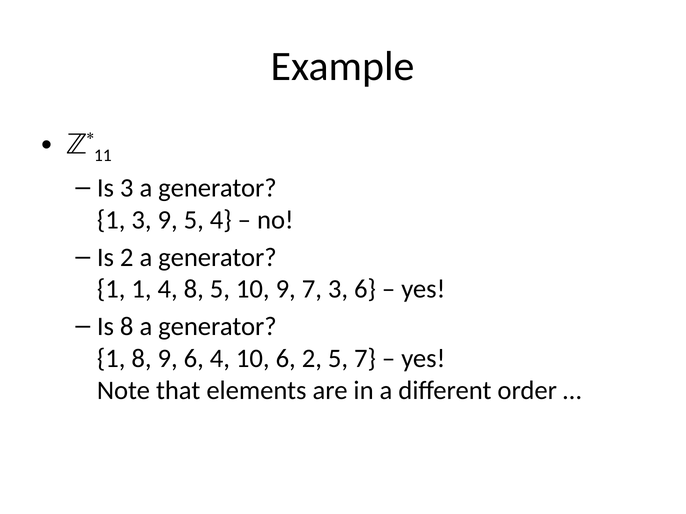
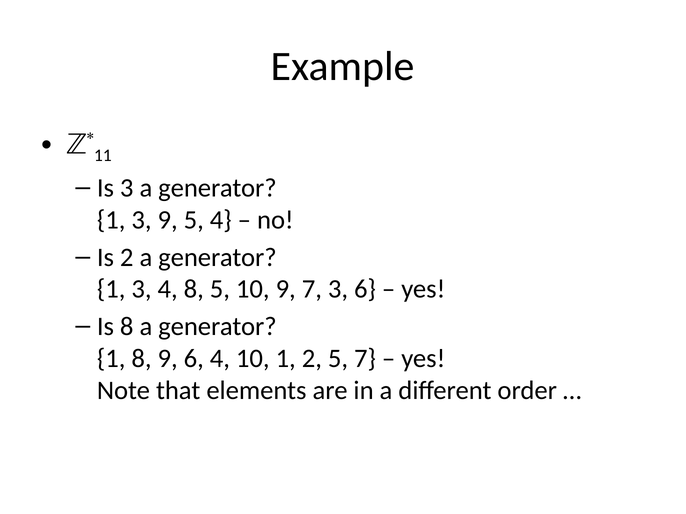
1: 1 -> 3 (141, 289)
10 6: 6 -> 1 (286, 359)
